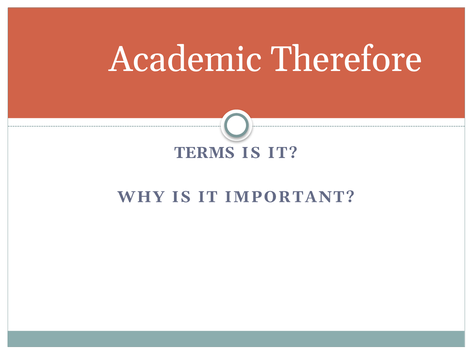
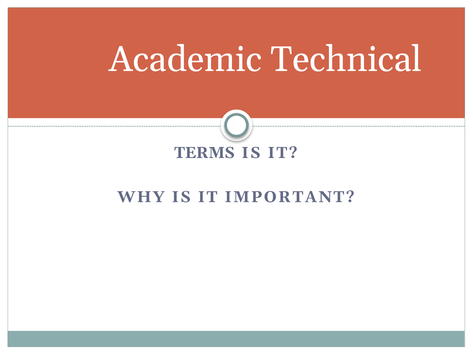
Therefore: Therefore -> Technical (346, 60)
